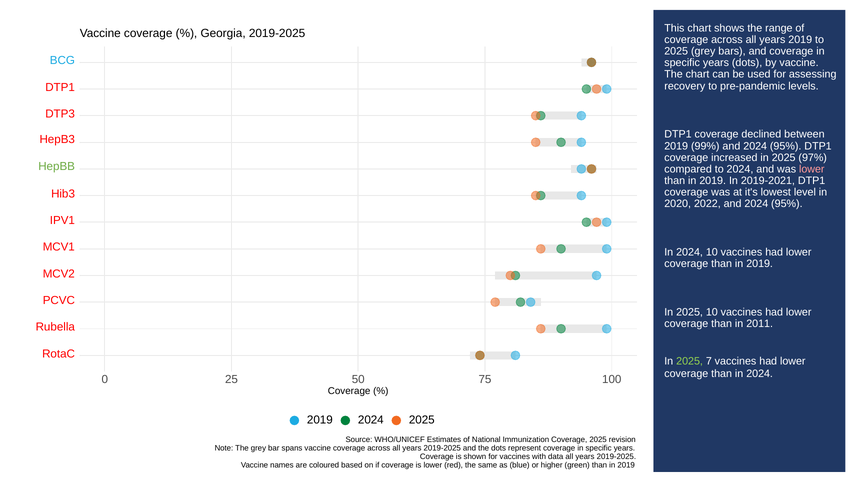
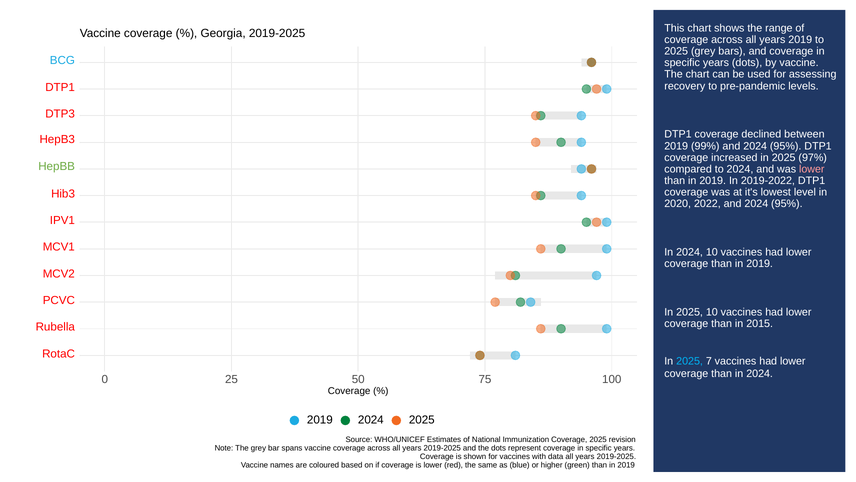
2019-2021: 2019-2021 -> 2019-2022 (768, 180)
2011: 2011 -> 2015 (760, 323)
2025 colour: light green -> light blue (690, 361)
